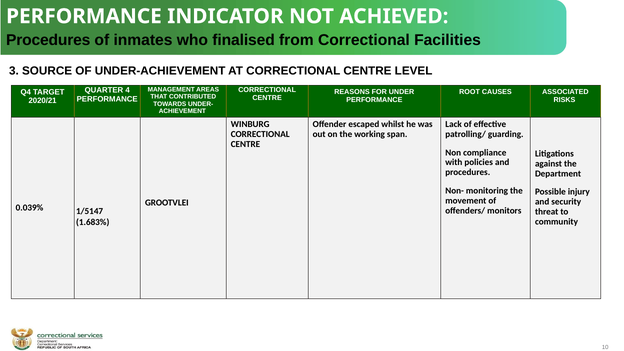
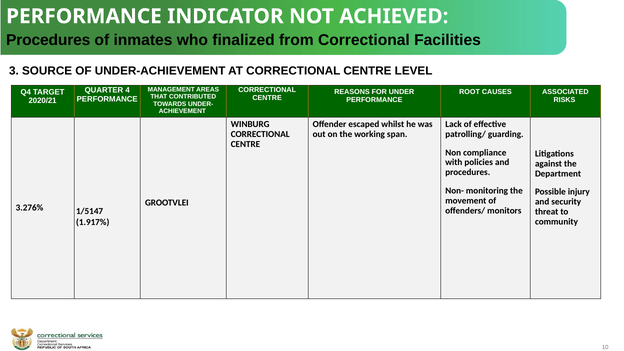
finalised: finalised -> finalized (244, 40)
0.039%: 0.039% -> 3.276% (29, 208)
1.683%: 1.683% -> 1.917% (93, 222)
